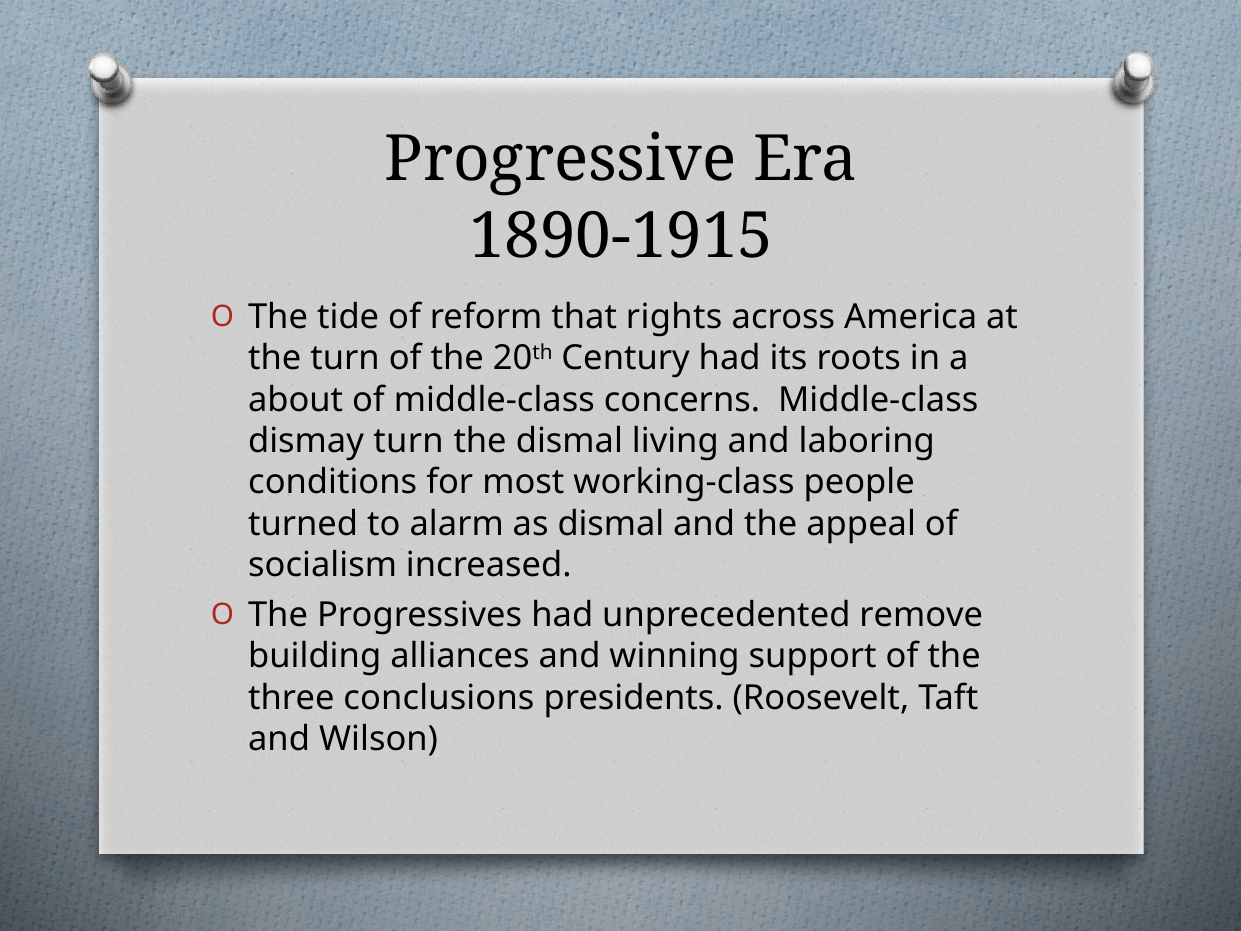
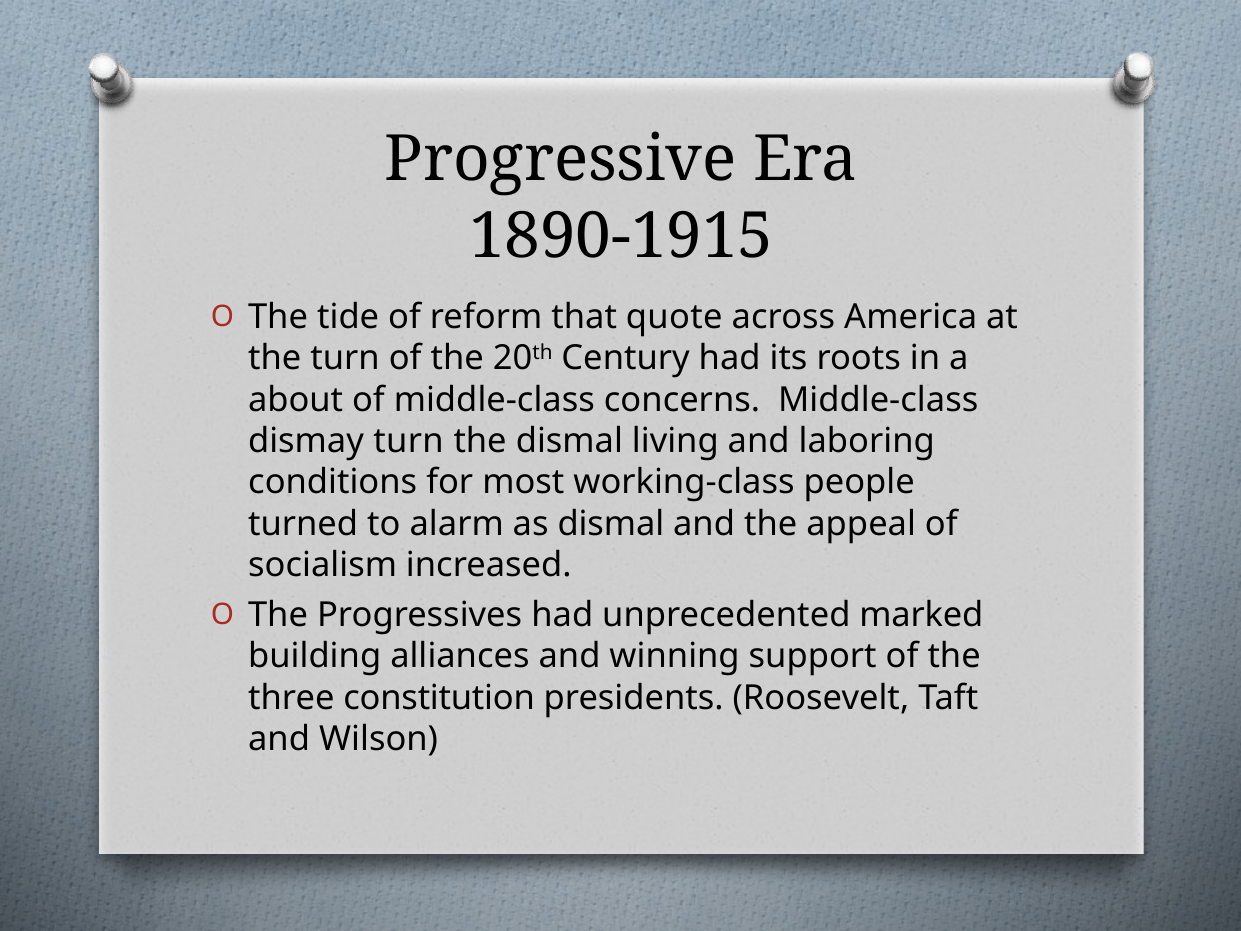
rights: rights -> quote (674, 317)
remove: remove -> marked (921, 615)
conclusions: conclusions -> constitution (439, 698)
